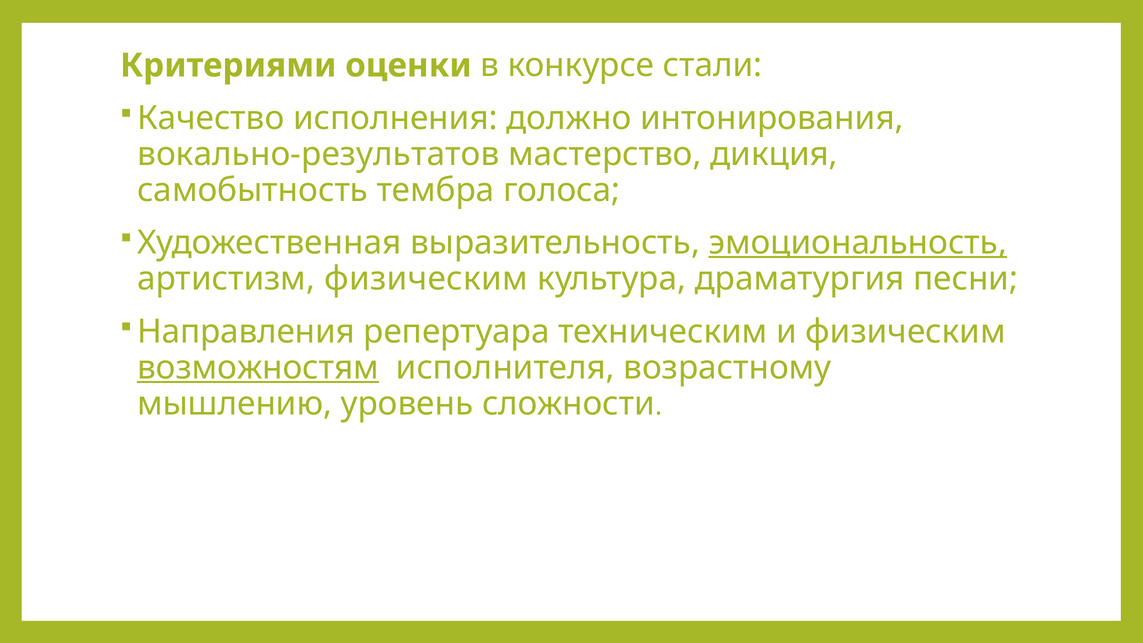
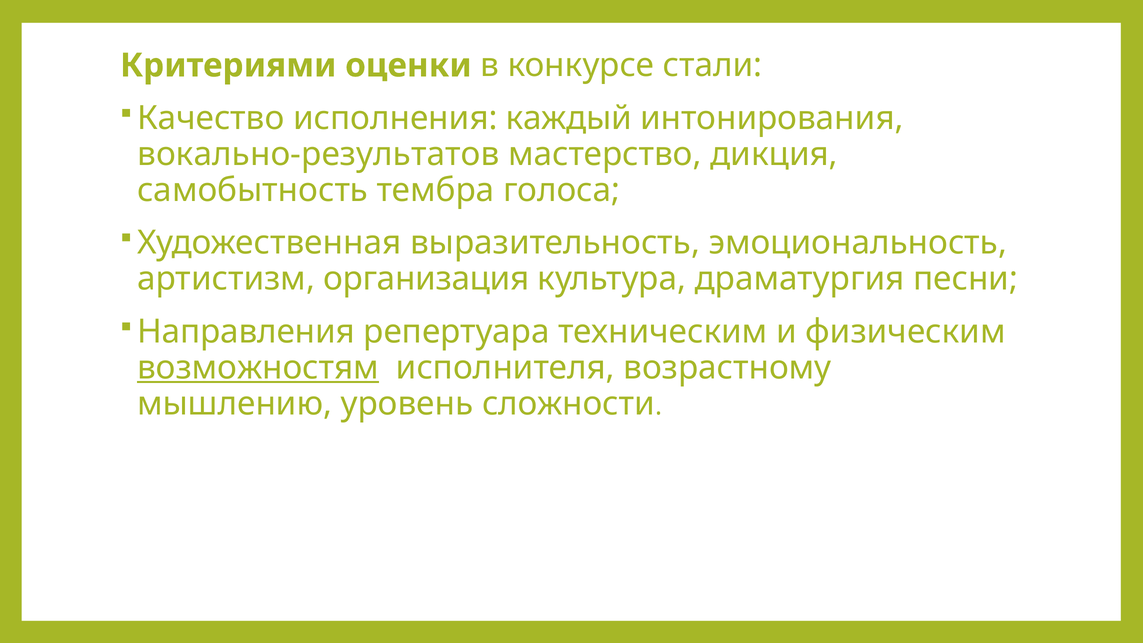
должно: должно -> каждый (569, 118)
эмоциональность underline: present -> none (858, 243)
артистизм физическим: физическим -> организация (426, 279)
